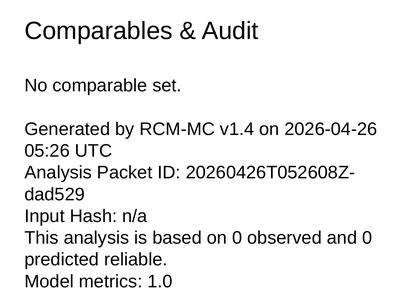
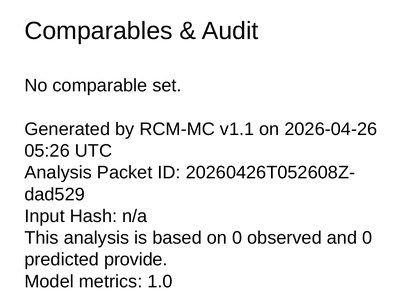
v1.4: v1.4 -> v1.1 (237, 129)
reliable: reliable -> provide (136, 260)
